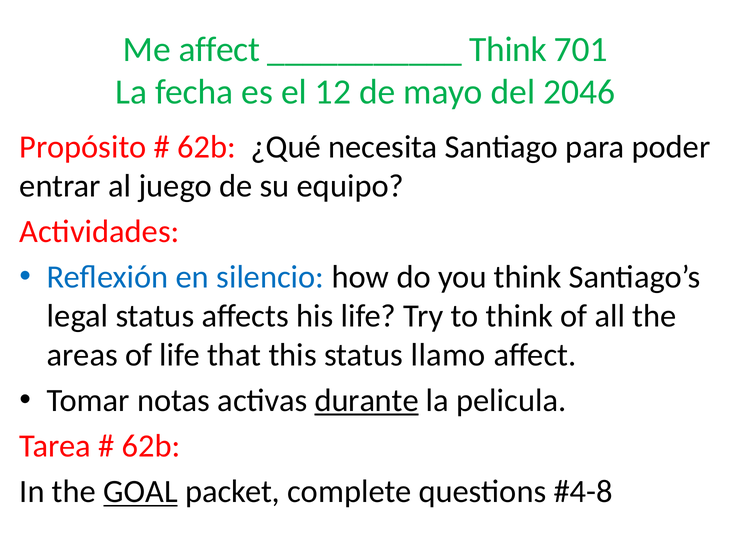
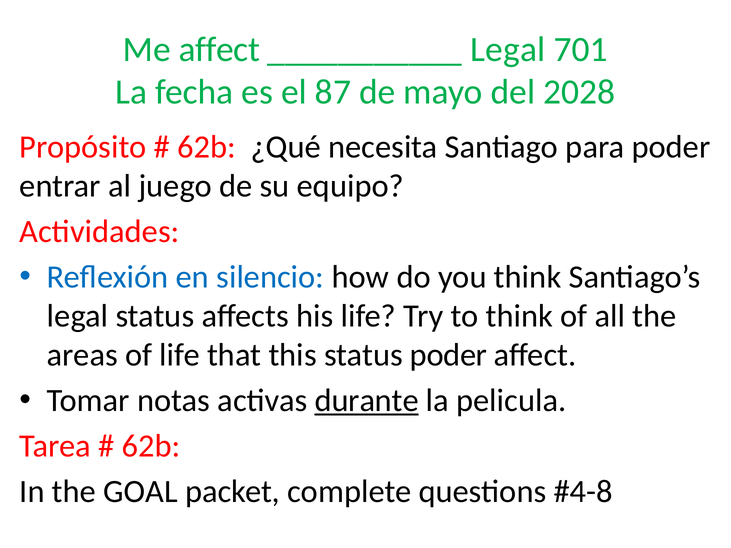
Think: Think -> Legal (508, 49)
12: 12 -> 87 (333, 92)
2046: 2046 -> 2028 (579, 92)
status llamo: llamo -> poder (449, 355)
GOAL underline: present -> none (141, 492)
